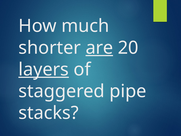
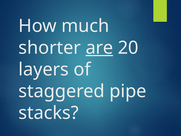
layers underline: present -> none (44, 69)
